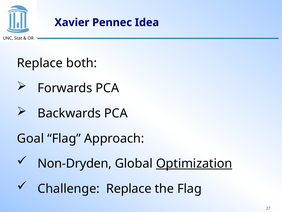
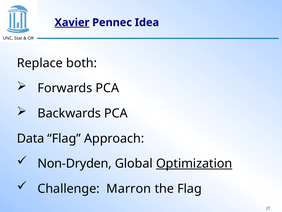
Xavier underline: none -> present (72, 22)
Goal: Goal -> Data (31, 138)
Challenge Replace: Replace -> Marron (129, 188)
